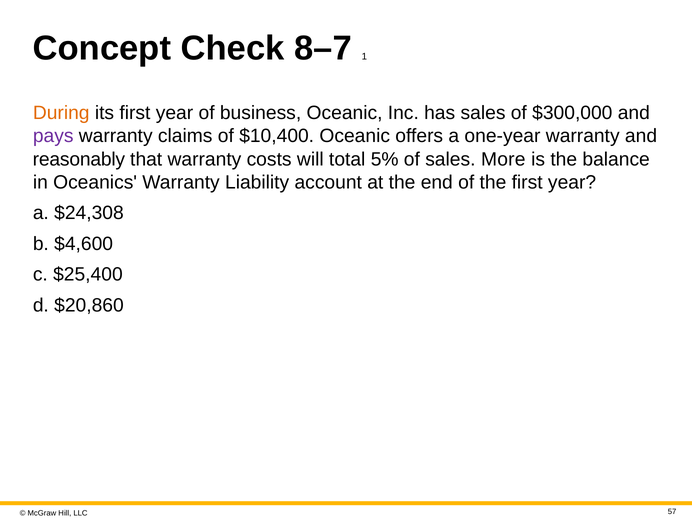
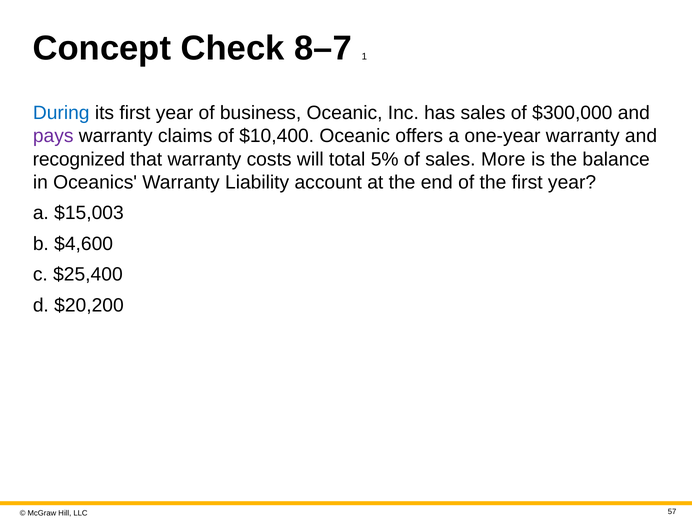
During colour: orange -> blue (61, 113)
reasonably: reasonably -> recognized (79, 159)
$24,308: $24,308 -> $15,003 (89, 213)
$20,860: $20,860 -> $20,200 (89, 305)
